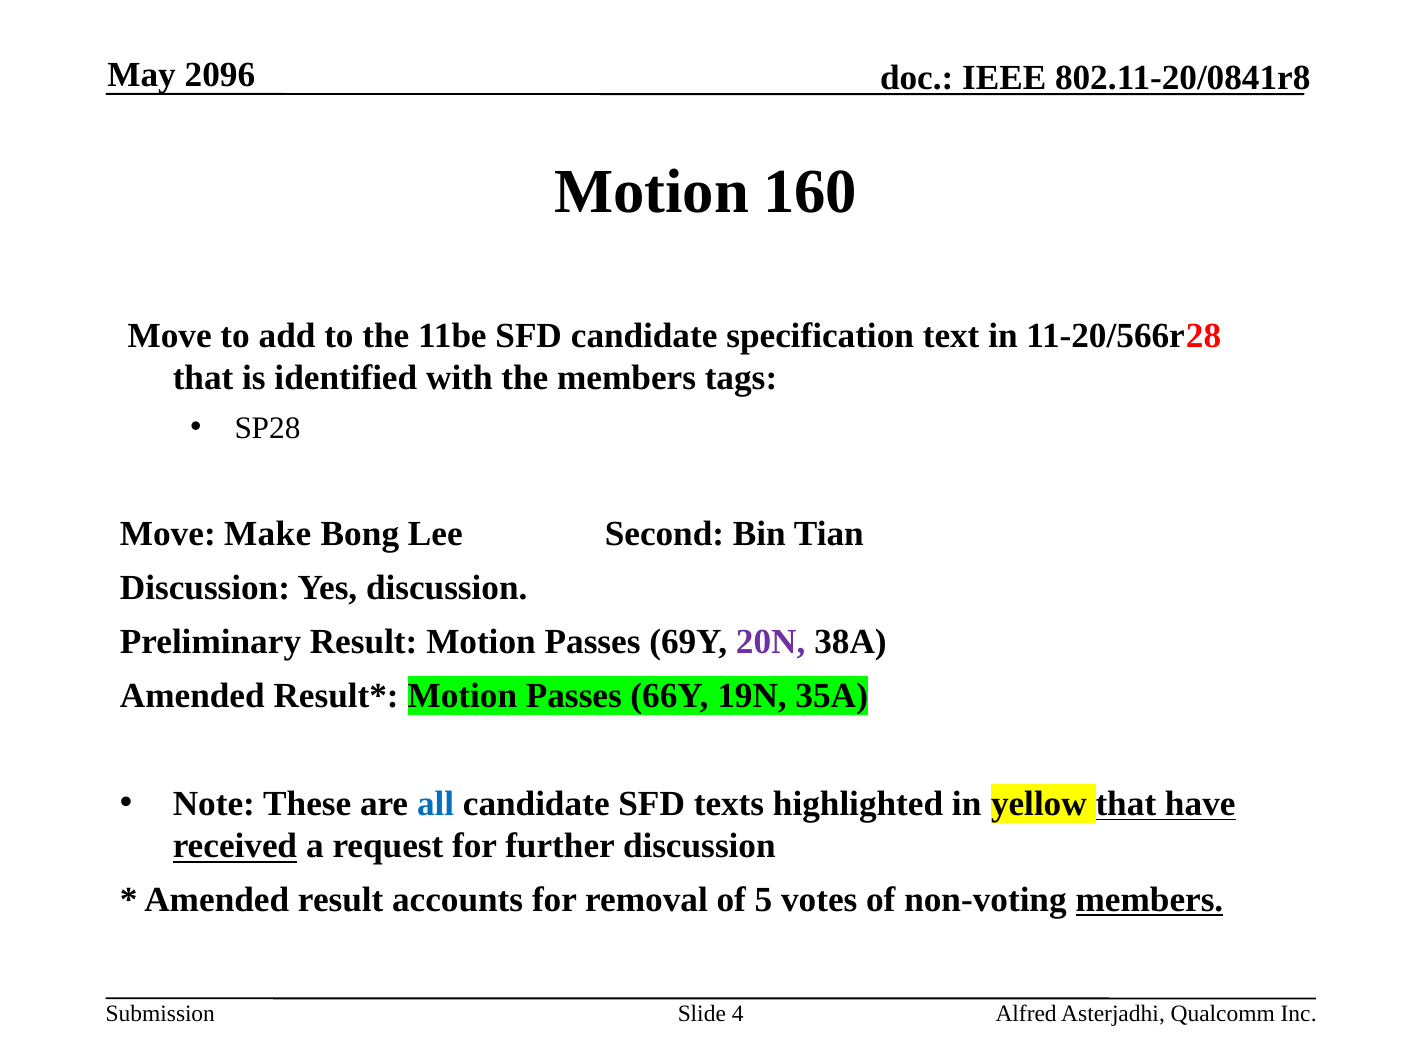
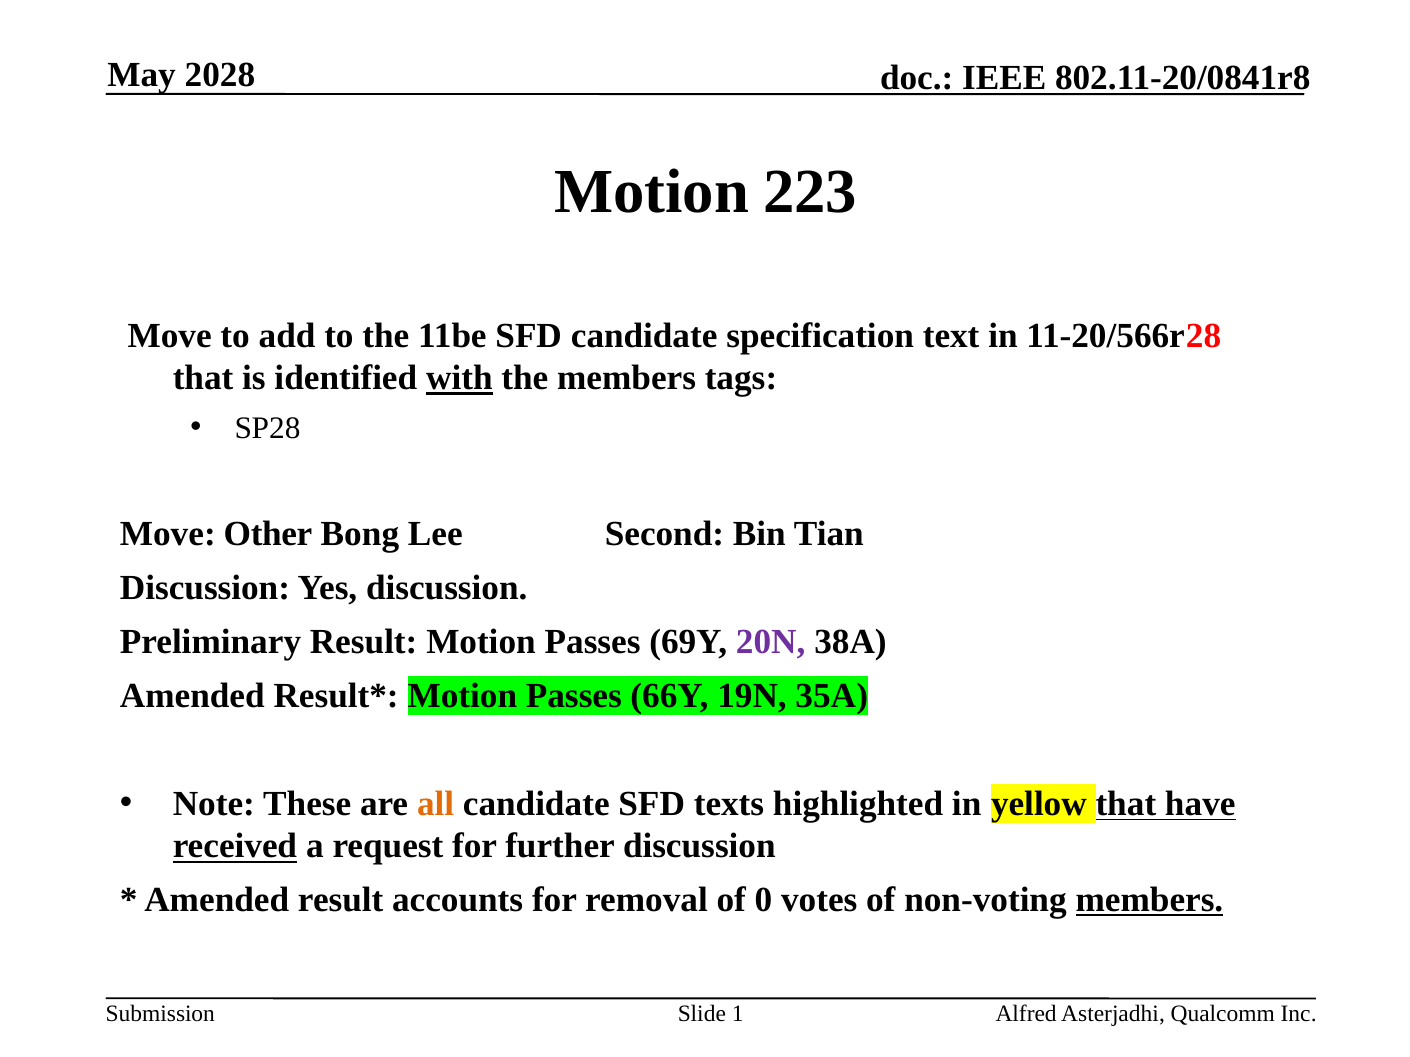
2096: 2096 -> 2028 (220, 75)
160: 160 -> 223 (810, 192)
with underline: none -> present (459, 379)
Make: Make -> Other (268, 534)
all colour: blue -> orange (436, 804)
5: 5 -> 0 (763, 901)
4: 4 -> 1 (738, 1014)
